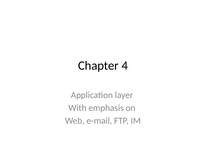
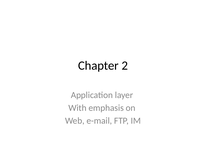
4: 4 -> 2 (125, 65)
